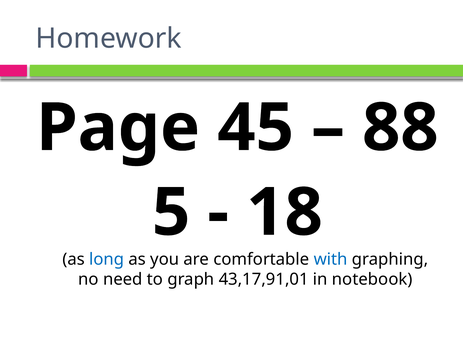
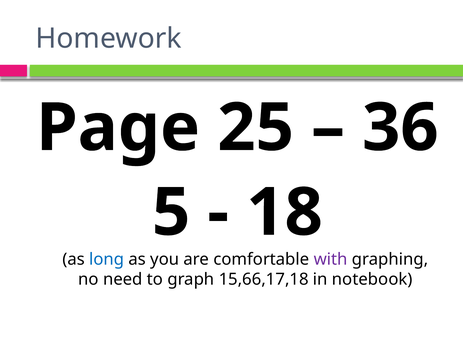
45: 45 -> 25 (256, 128)
88: 88 -> 36 (400, 128)
with colour: blue -> purple (331, 260)
43,17,91,01: 43,17,91,01 -> 15,66,17,18 (264, 280)
